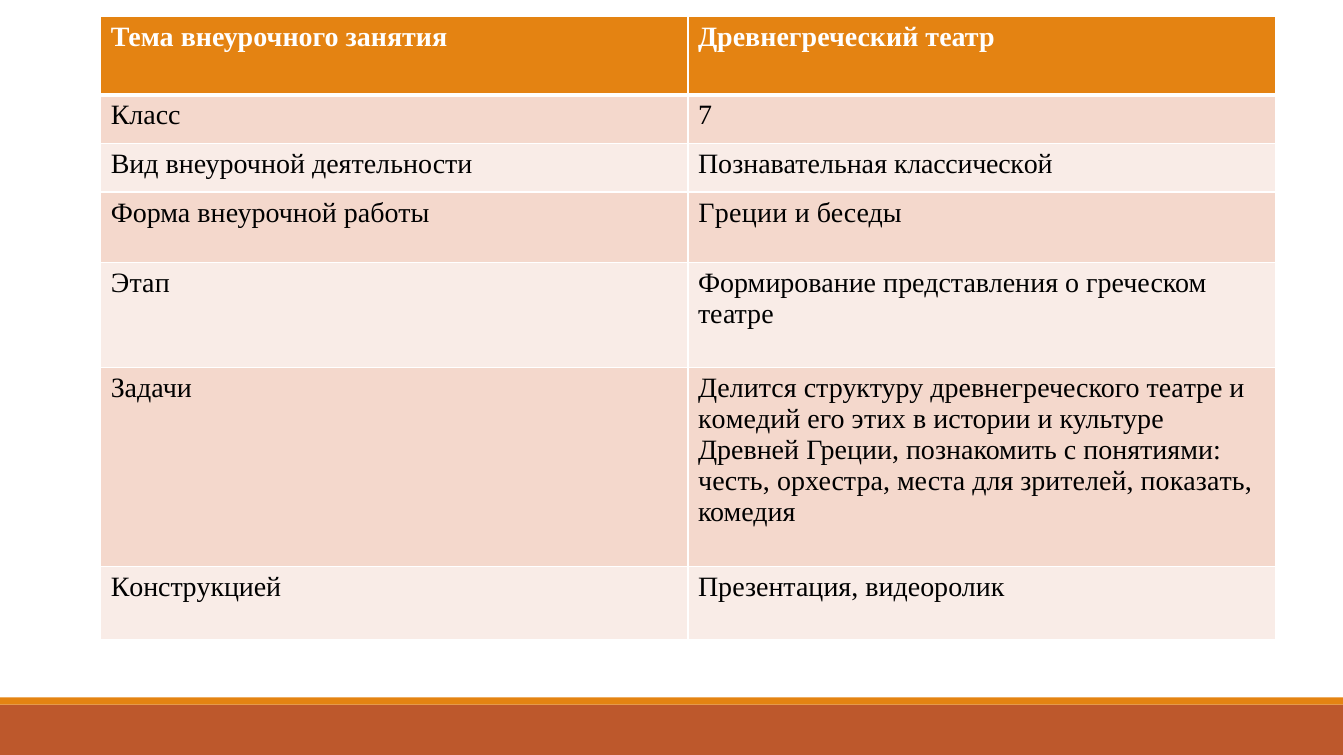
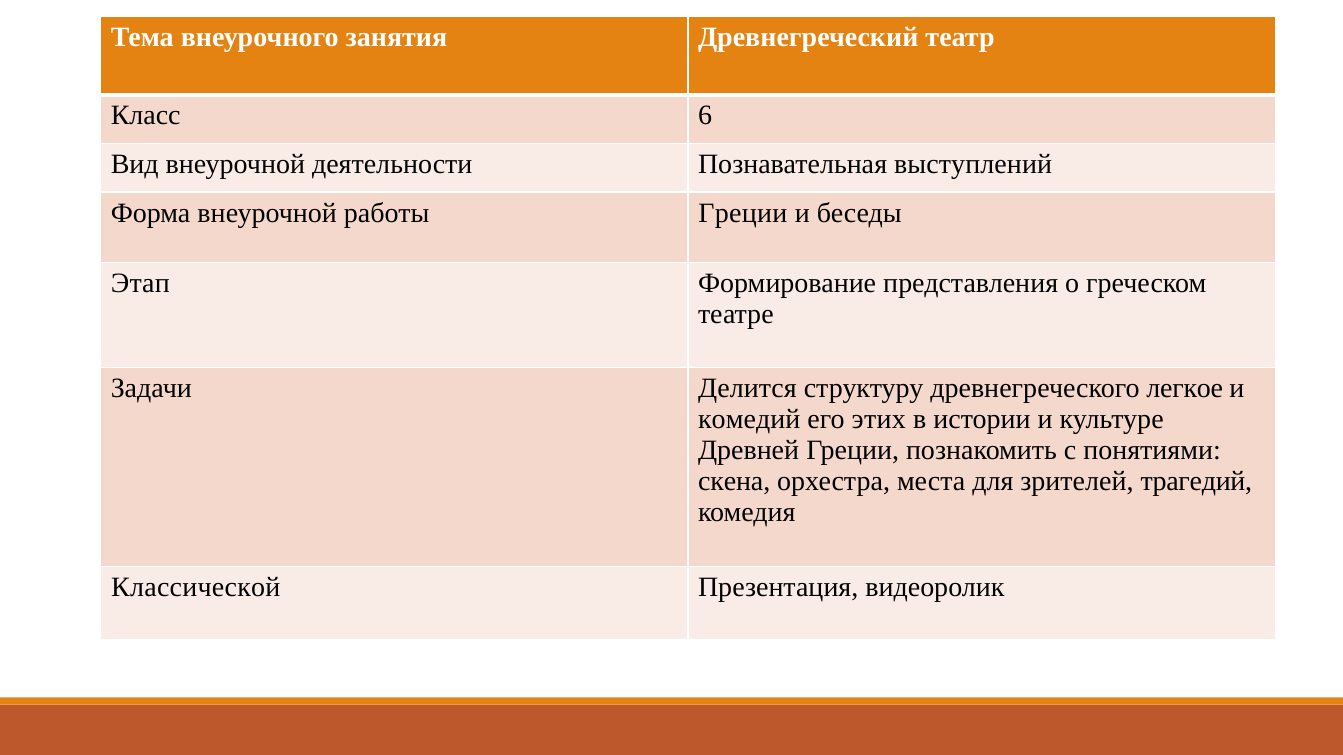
7: 7 -> 6 (705, 116)
классической: классической -> выступлений (973, 164)
древнегреческого театре: театре -> легкое (1185, 388)
честь: честь -> скена (734, 481)
показать: показать -> трагедий (1196, 481)
Конструкцией: Конструкцией -> Классической (196, 588)
